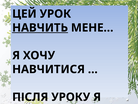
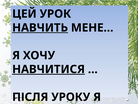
НАВЧИТИСЯ underline: none -> present (49, 69)
